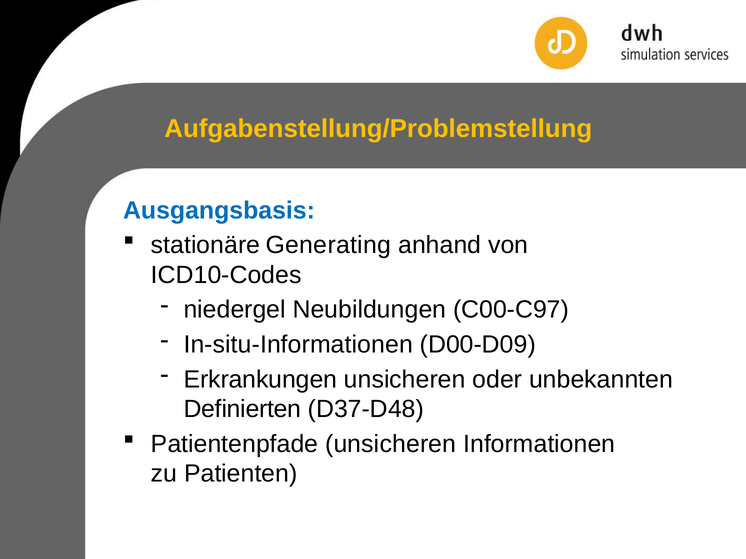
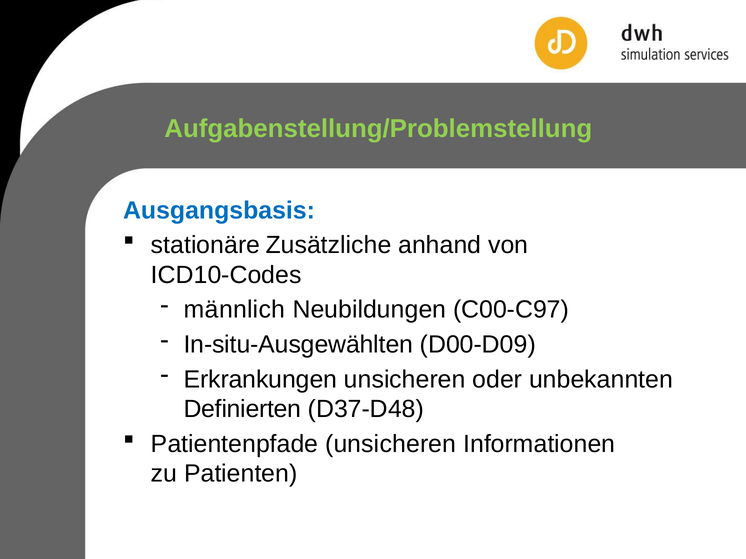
Aufgabenstellung/Problemstellung colour: yellow -> light green (378, 129)
Generating: Generating -> Zusätzliche (328, 245)
niedergel: niedergel -> männlich (235, 310)
In-situ-Informationen: In-situ-Informationen -> In-situ-Ausgewählten (298, 345)
